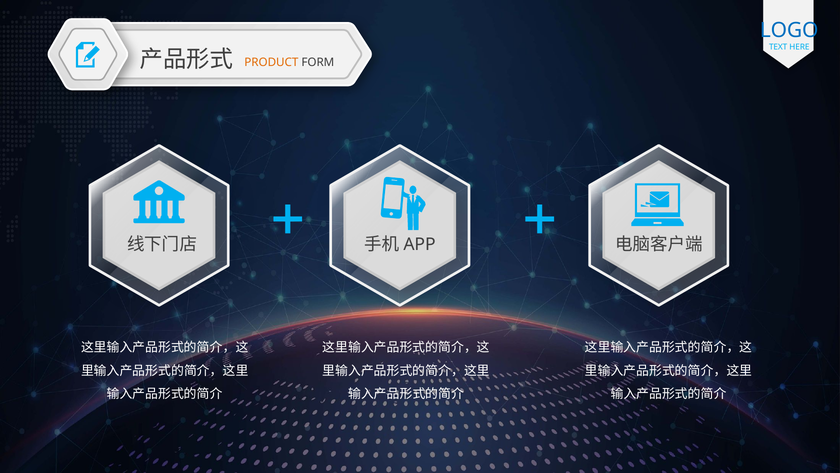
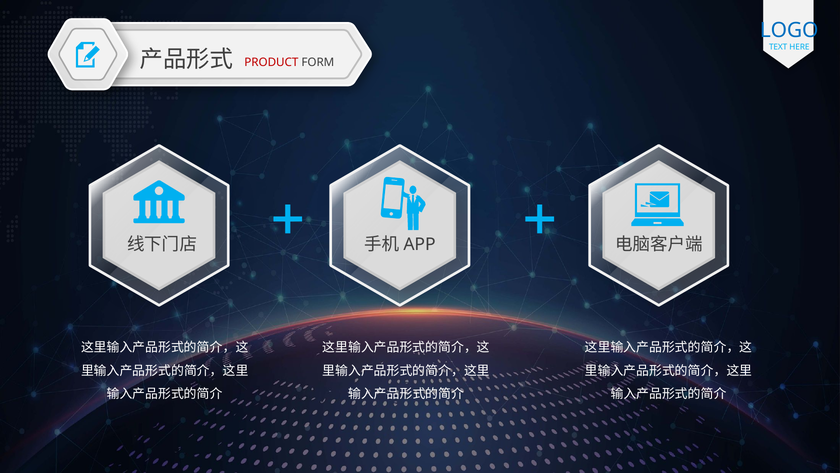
PRODUCT colour: orange -> red (271, 62)
